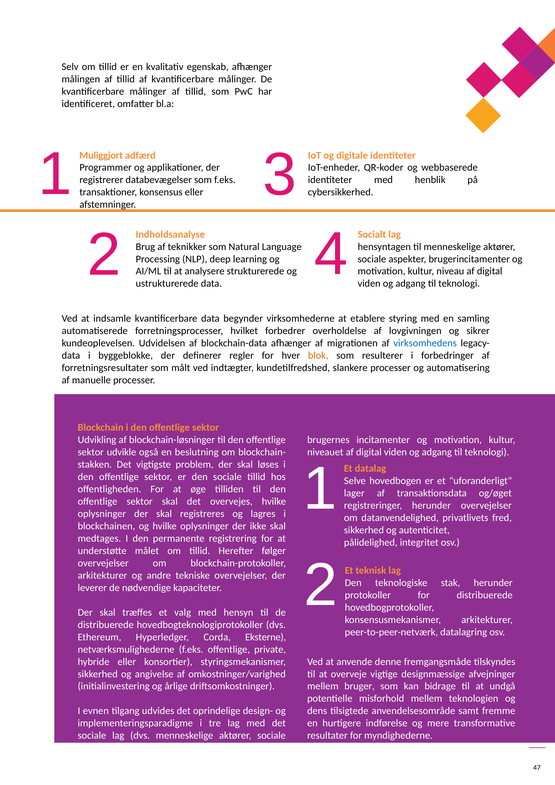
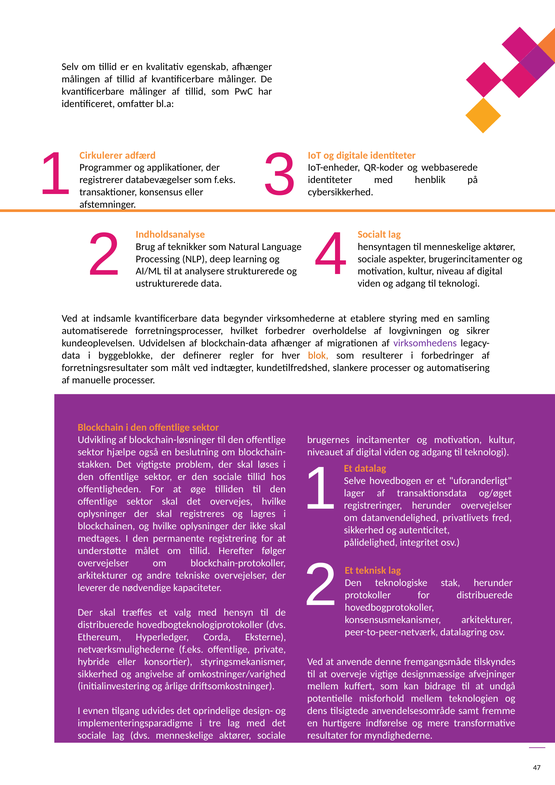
Muliggjort: Muliggjort -> Cirkulerer (101, 155)
virksomhedens colour: blue -> purple (425, 343)
udvikle: udvikle -> hjælpe (121, 452)
bruger: bruger -> kuffert (360, 686)
